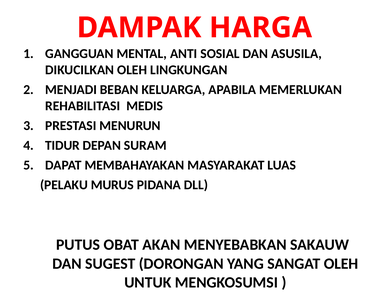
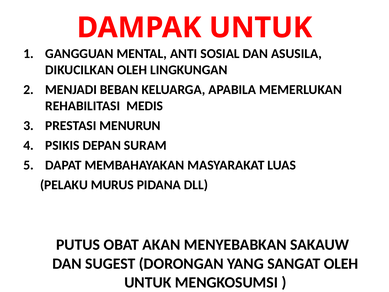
DAMPAK HARGA: HARGA -> UNTUK (261, 28)
TIDUR: TIDUR -> PSIKIS (62, 145)
